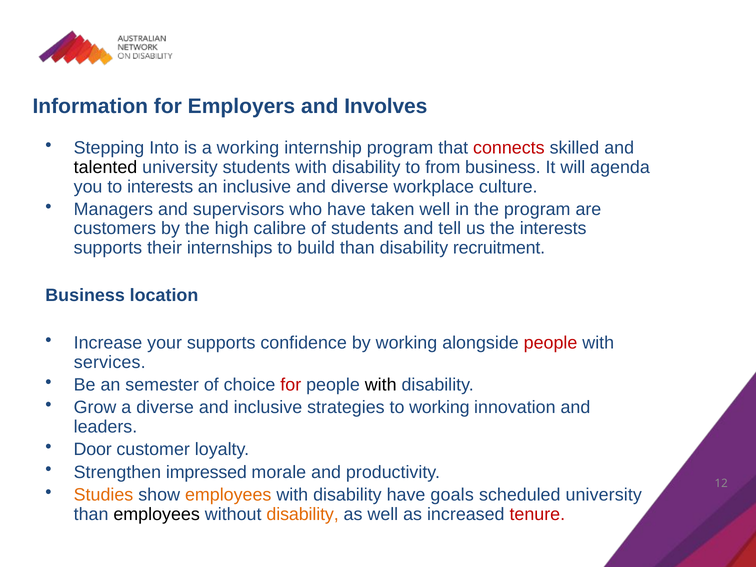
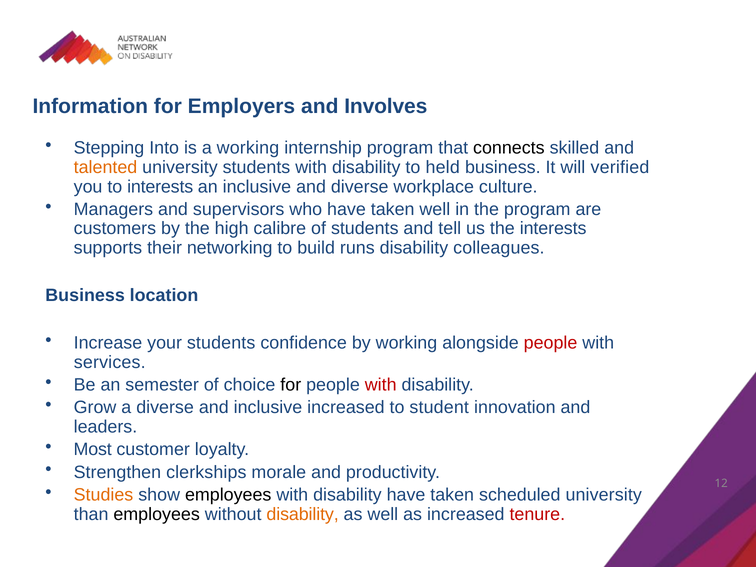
connects colour: red -> black (509, 148)
talented colour: black -> orange (105, 167)
from: from -> held (443, 167)
agenda: agenda -> verified (620, 167)
internships: internships -> networking (230, 248)
build than: than -> runs (357, 248)
recruitment: recruitment -> colleagues (499, 248)
your supports: supports -> students (221, 343)
for colour: red -> black (291, 385)
with colour: black -> red (381, 385)
inclusive strategies: strategies -> increased (346, 408)
to working: working -> student (439, 408)
Door: Door -> Most (93, 449)
impressed: impressed -> clerkships (206, 472)
employees colour: orange -> black (228, 495)
disability have goals: goals -> taken (452, 495)
